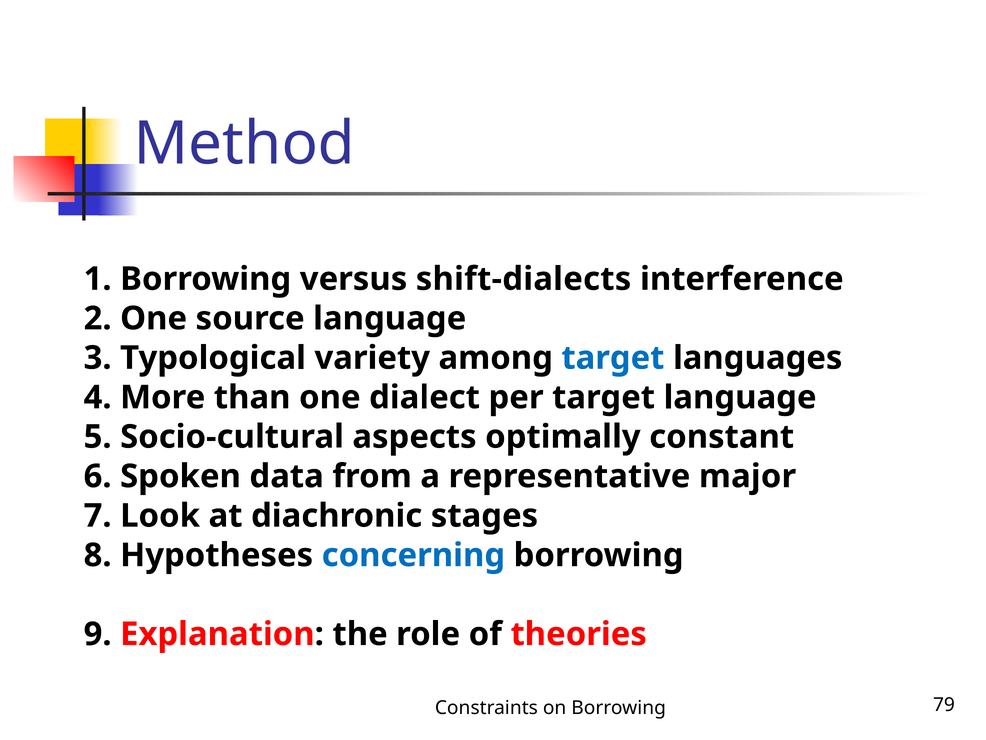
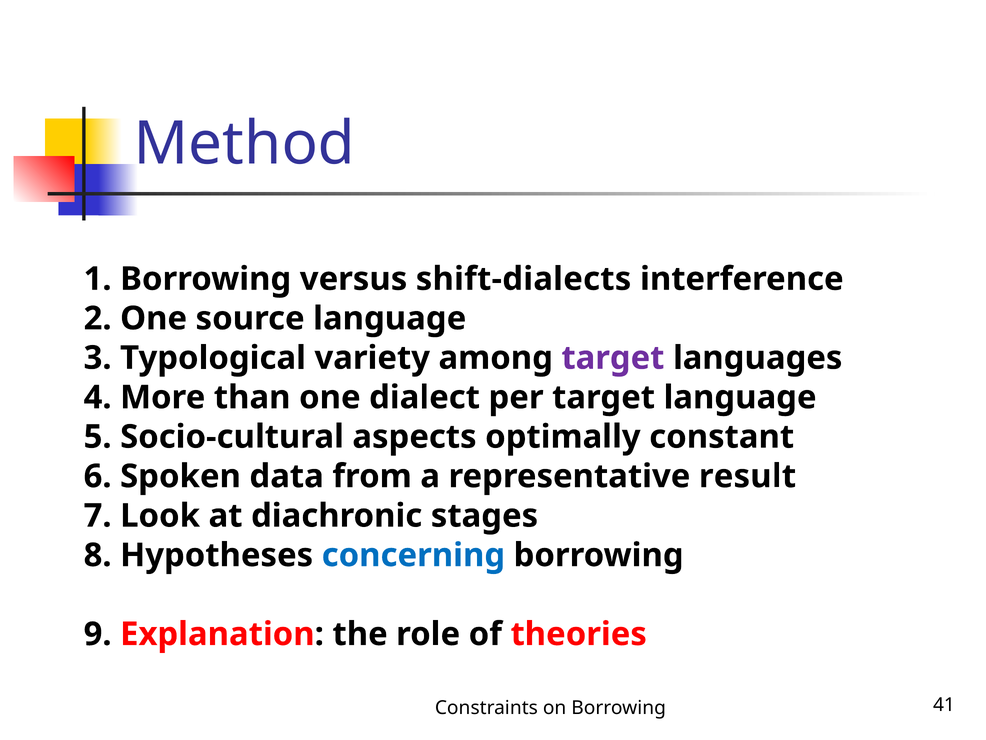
target colour: blue -> purple (613, 358)
major: major -> result (747, 476)
79: 79 -> 41 (944, 704)
